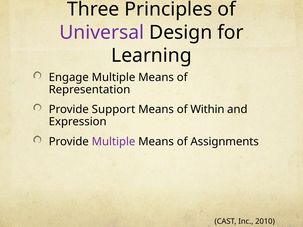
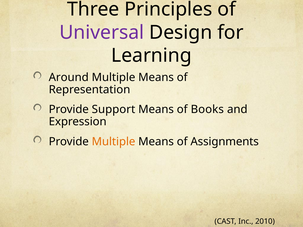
Engage: Engage -> Around (69, 77)
Within: Within -> Books (207, 110)
Multiple colour: purple -> orange (114, 142)
